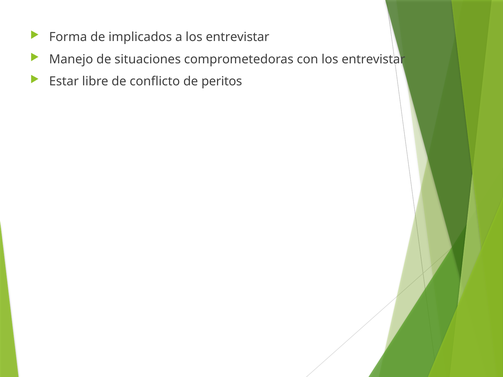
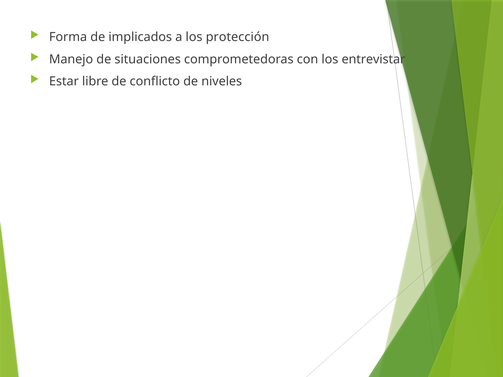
a los entrevistar: entrevistar -> protección (238, 37)
peritos: peritos -> niveles (222, 81)
